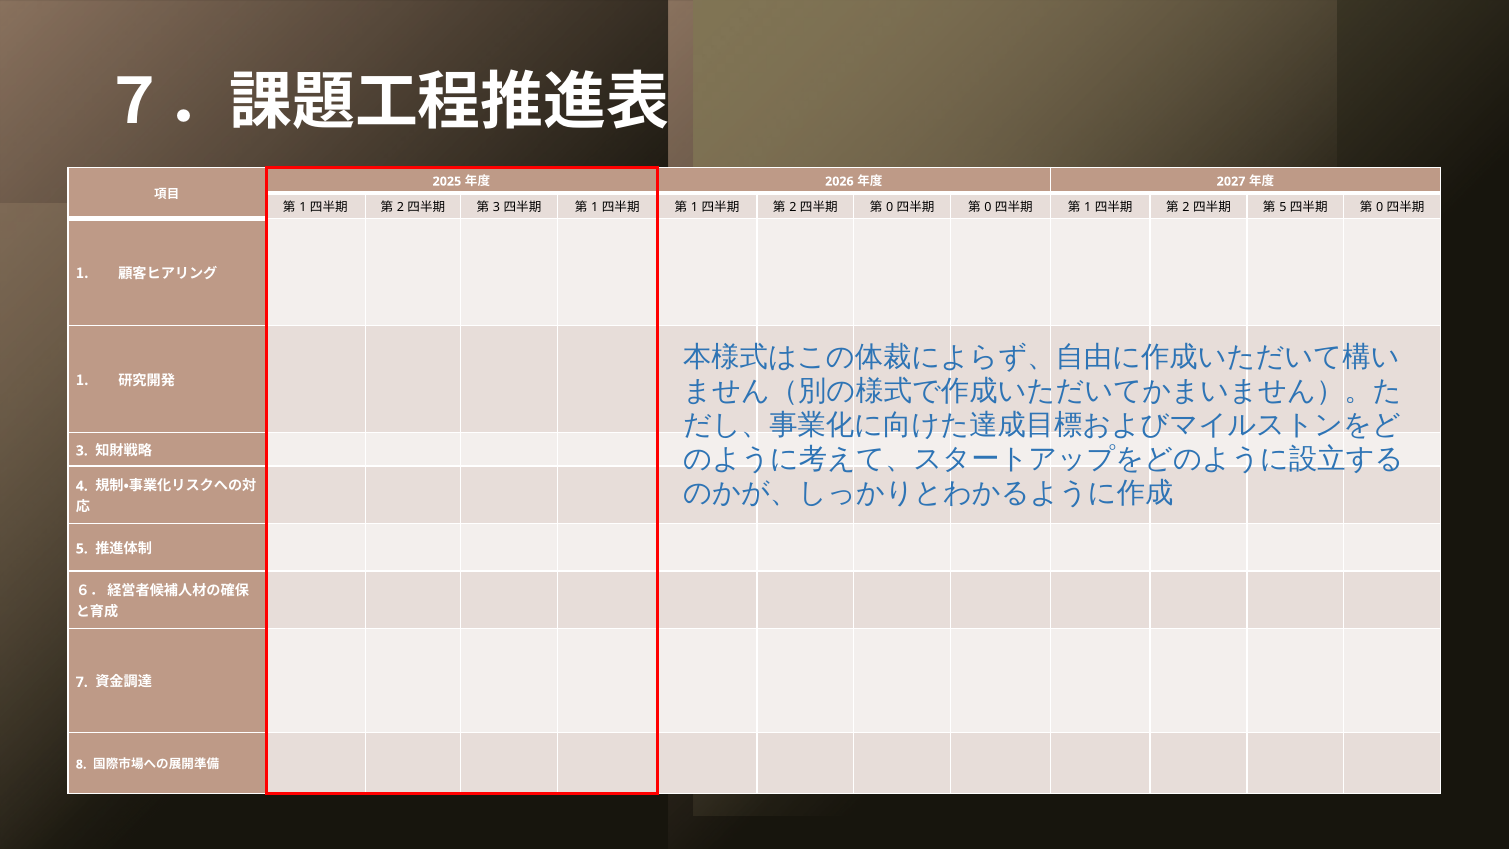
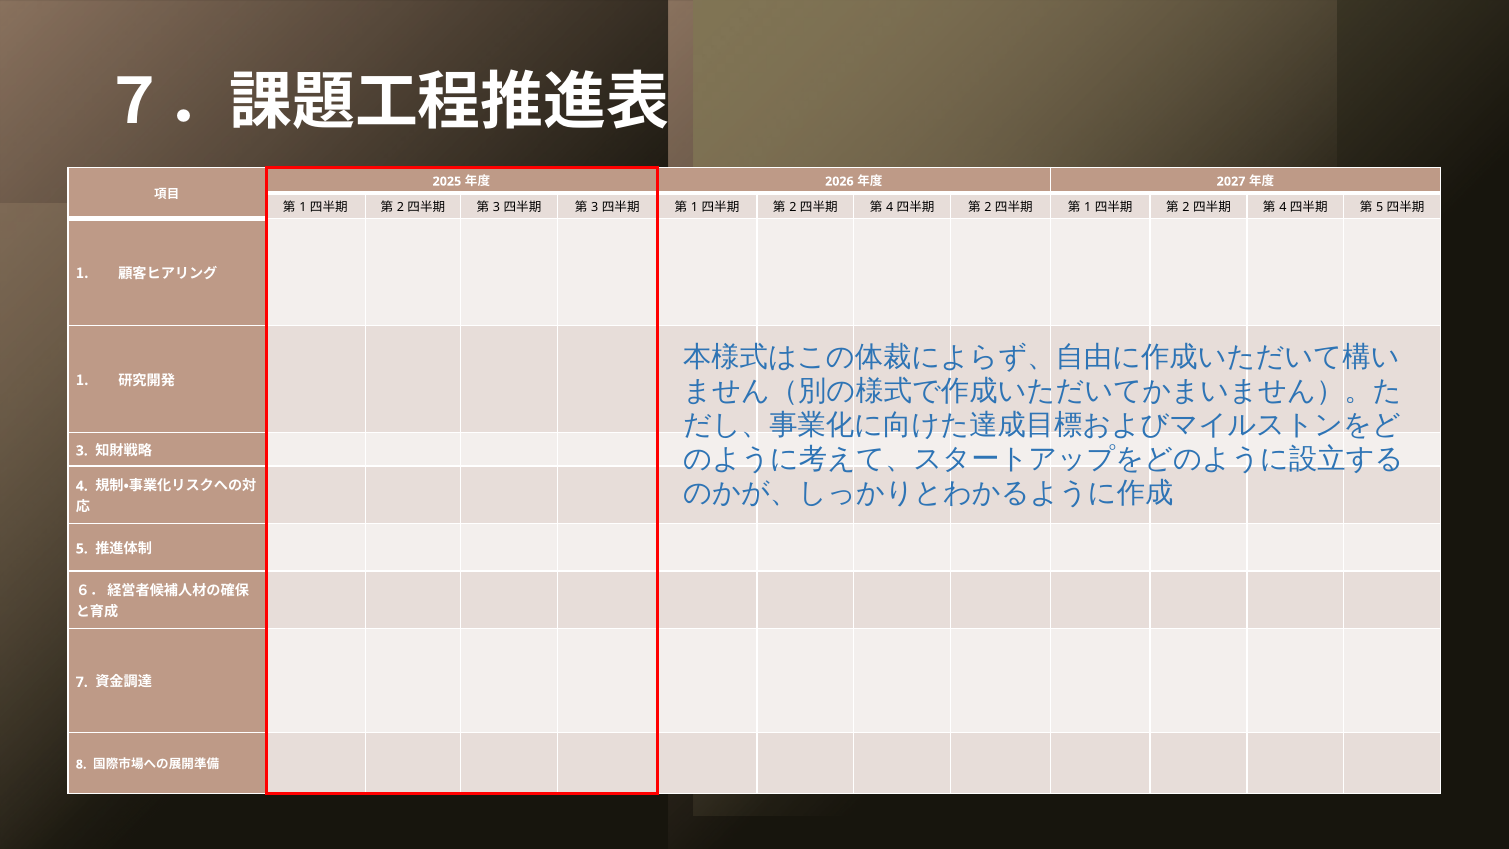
1: 1 -> 3 (595, 207)
0: 0 -> 4 (890, 207)
0: 0 -> 2 (988, 207)
5: 5 -> 4 (1283, 207)
0: 0 -> 5 (1380, 207)
